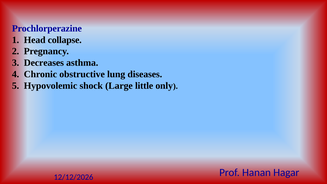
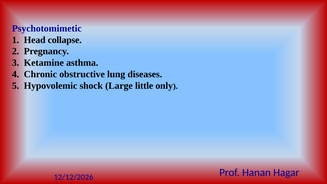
Prochlorperazine: Prochlorperazine -> Psychotomimetic (47, 28)
Decreases: Decreases -> Ketamine (44, 63)
